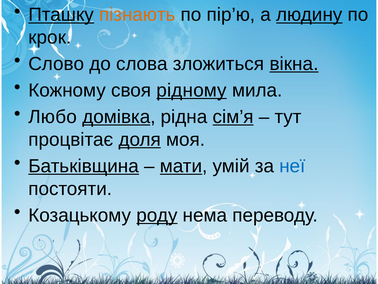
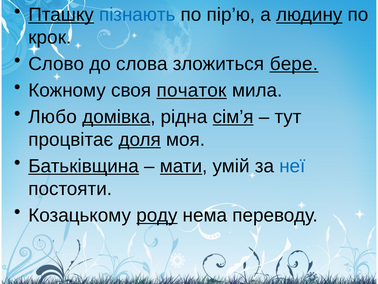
пізнають colour: orange -> blue (137, 15)
вікна: вікна -> бере (294, 64)
рідному: рідному -> початок (192, 90)
